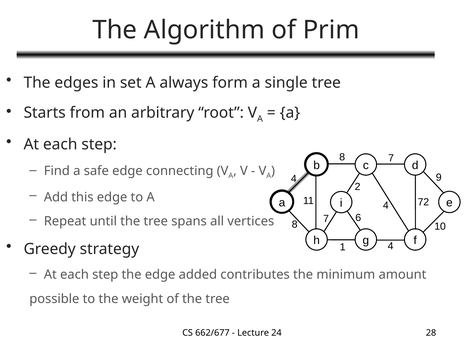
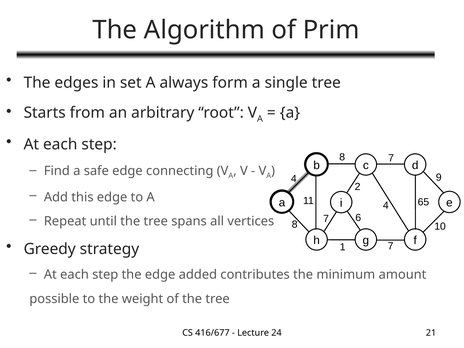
72: 72 -> 65 (423, 202)
1 4: 4 -> 7 (391, 246)
662/677: 662/677 -> 416/677 (212, 333)
28: 28 -> 21 (431, 333)
